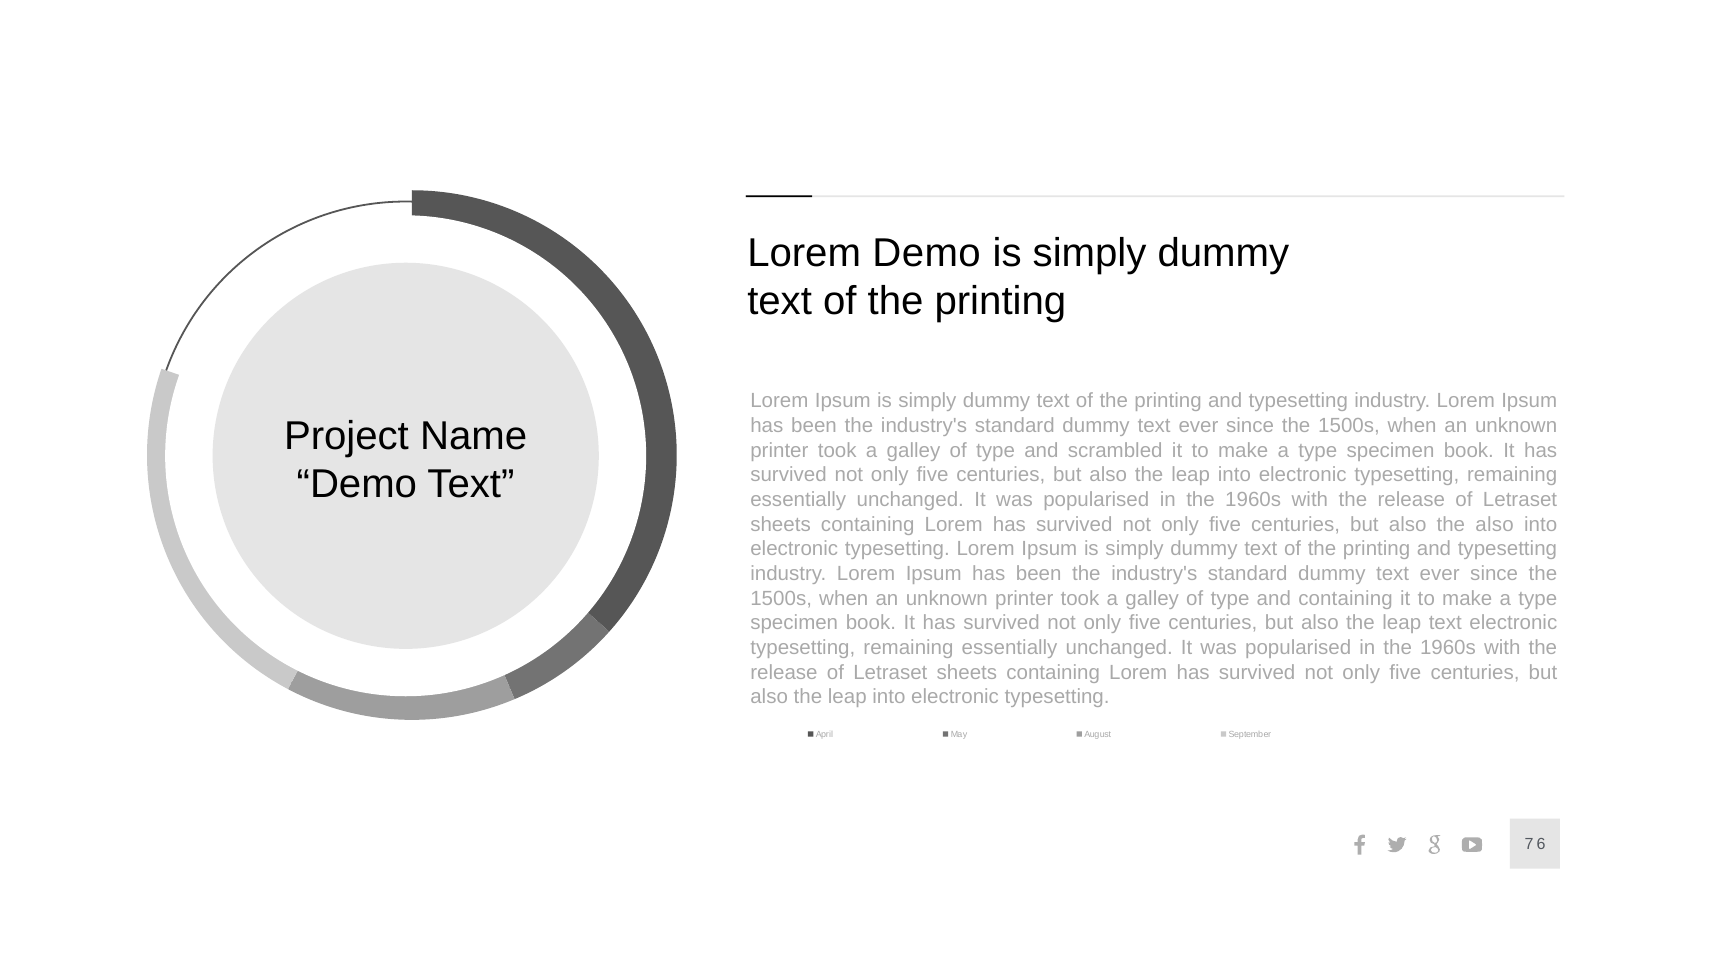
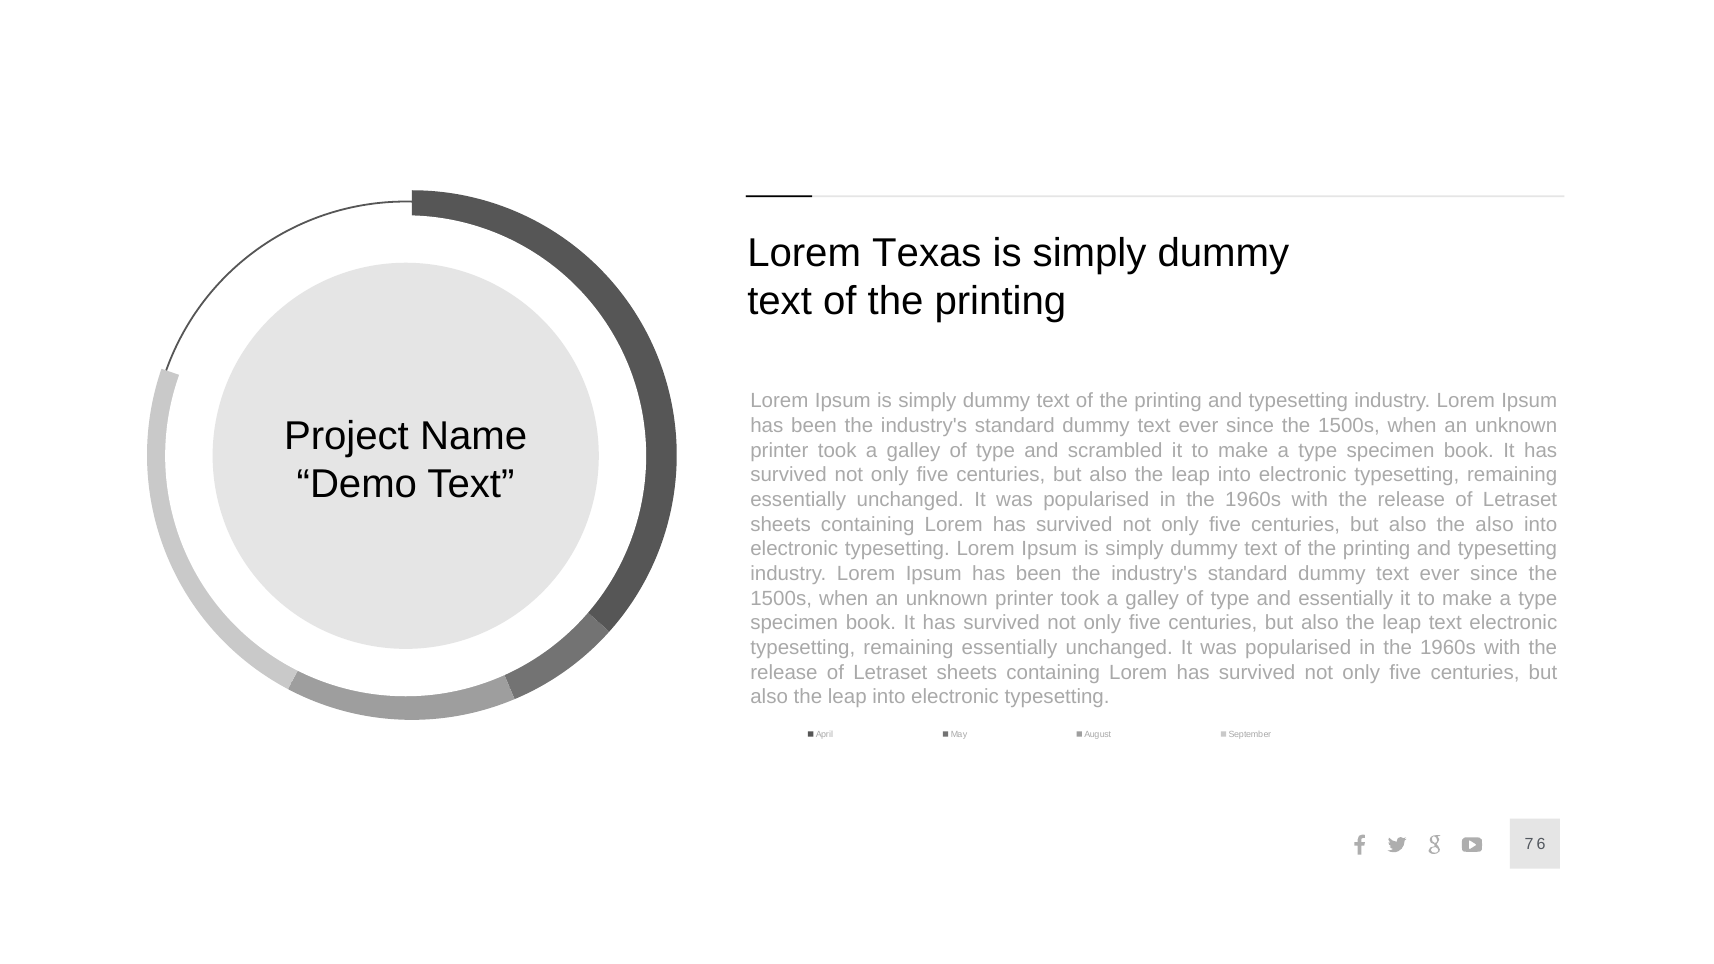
Lorem Demo: Demo -> Texas (927, 253)
and containing: containing -> essentially (1346, 598)
